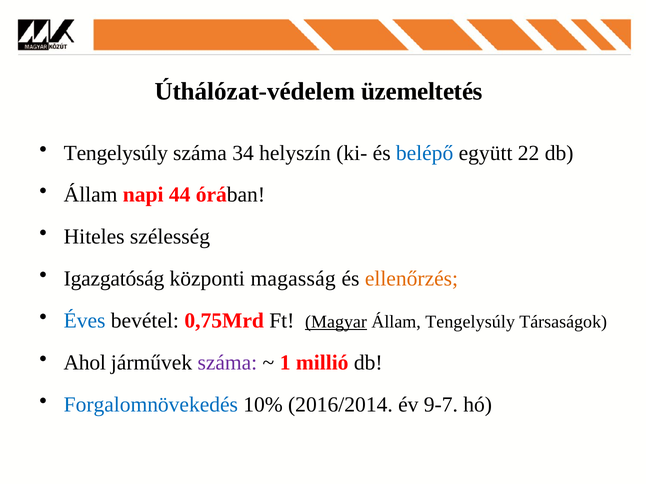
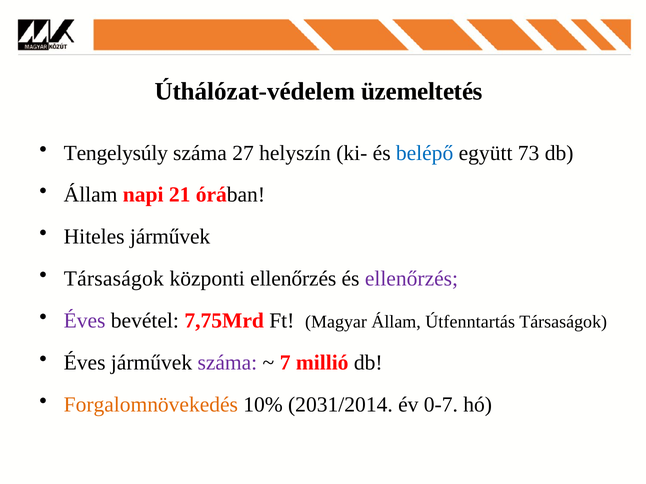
34: 34 -> 27 (243, 153)
22: 22 -> 73 (529, 153)
44: 44 -> 21 (180, 195)
Hiteles szélesség: szélesség -> járművek (170, 237)
Igazgatóság: Igazgatóság -> Társaságok (114, 279)
központi magasság: magasság -> ellenőrzés (293, 279)
ellenőrzés colour: orange -> purple (411, 279)
Éves colour: blue -> purple (85, 321)
0,75Mrd: 0,75Mrd -> 7,75Mrd (224, 321)
Magyar underline: present -> none (336, 322)
Állam Tengelysúly: Tengelysúly -> Útfenntartás (470, 322)
Ahol: Ahol -> Éves (85, 363)
1: 1 -> 7 (285, 363)
Forgalomnövekedés colour: blue -> orange (151, 405)
2016/2014: 2016/2014 -> 2031/2014 (340, 405)
9-7: 9-7 -> 0-7 (441, 405)
